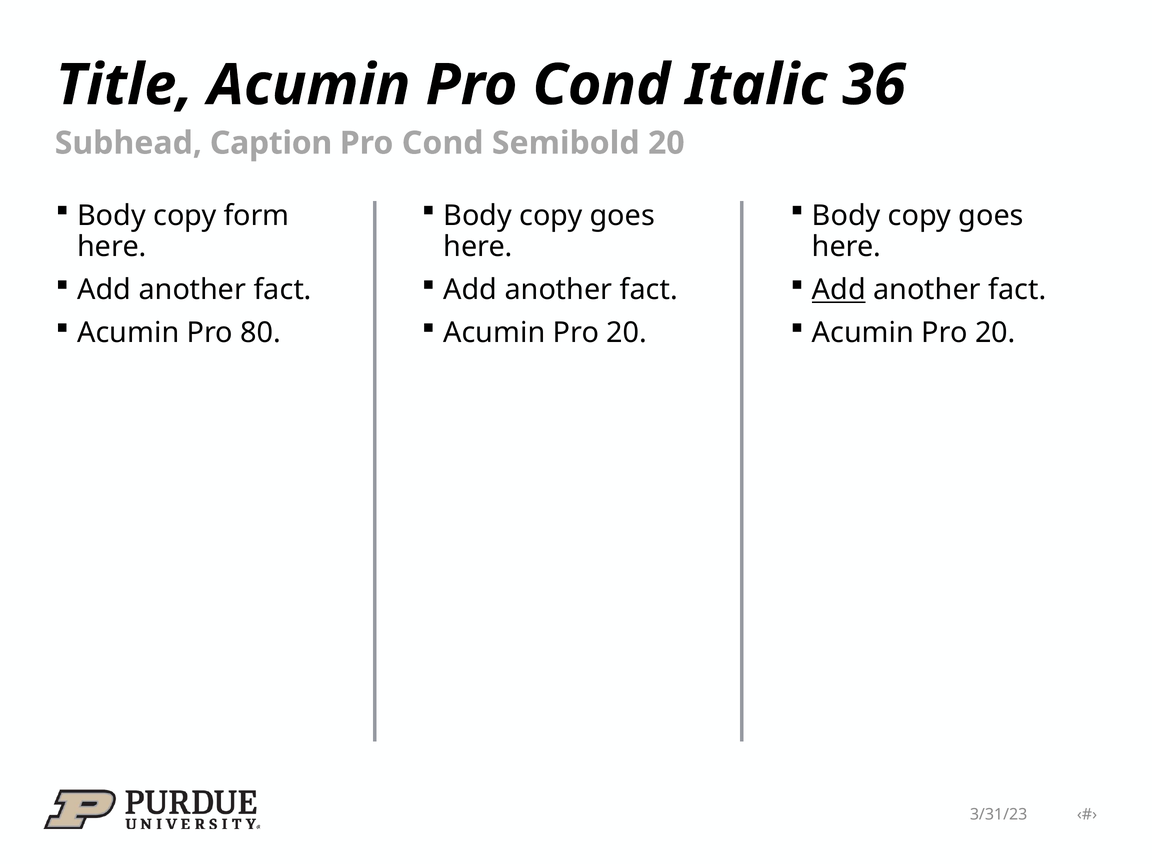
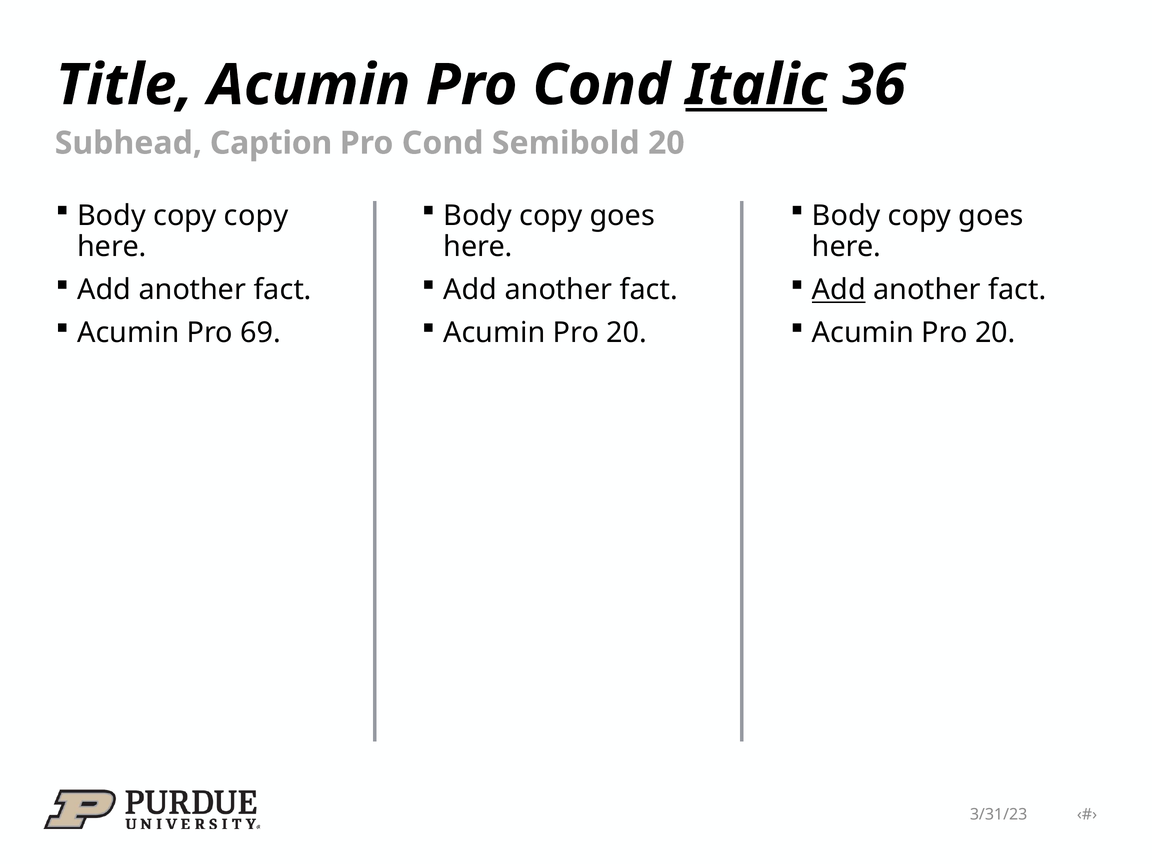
Italic underline: none -> present (756, 85)
copy form: form -> copy (256, 216)
80: 80 -> 69 (261, 333)
